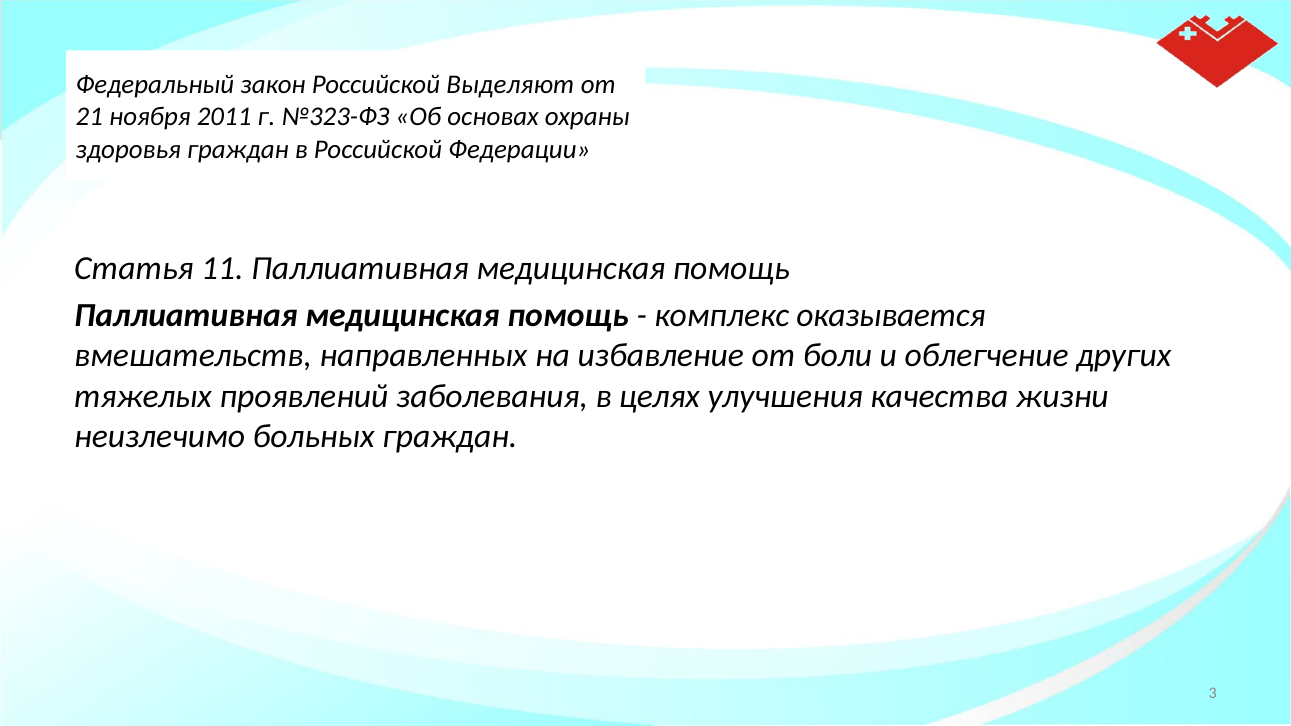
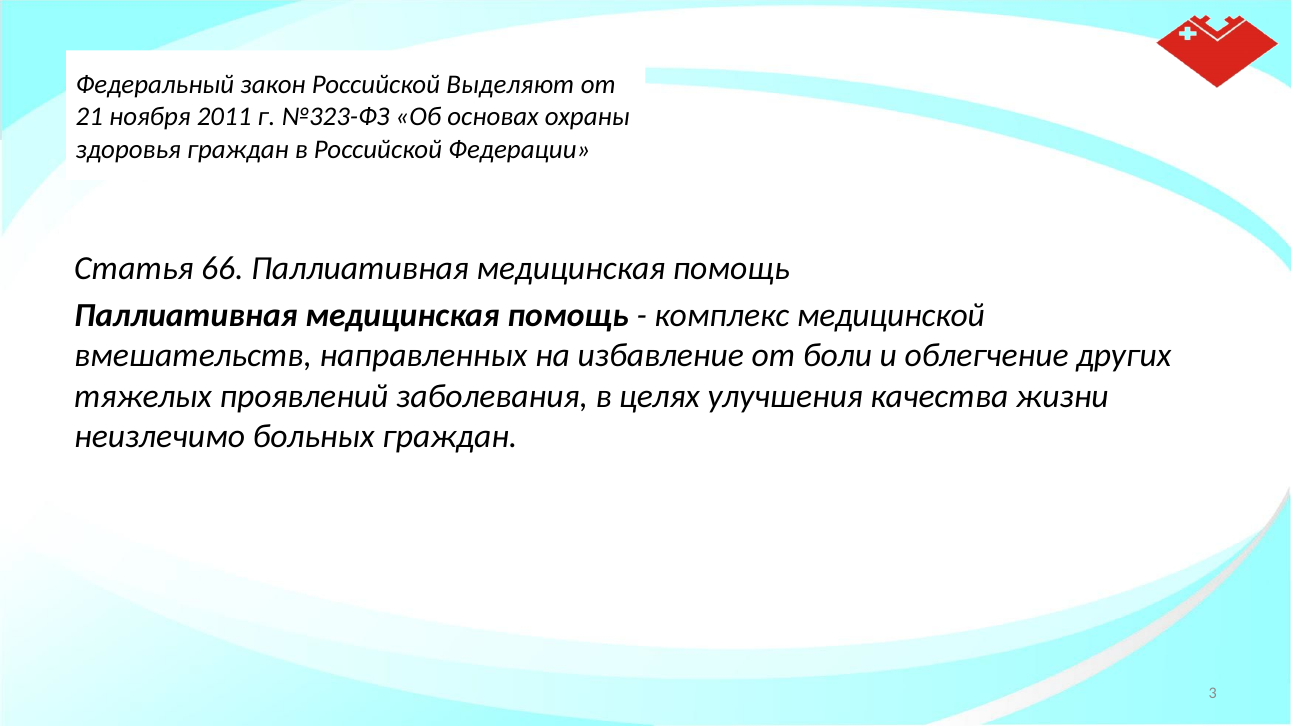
11: 11 -> 66 (222, 268)
оказывается: оказывается -> медицинской (891, 315)
